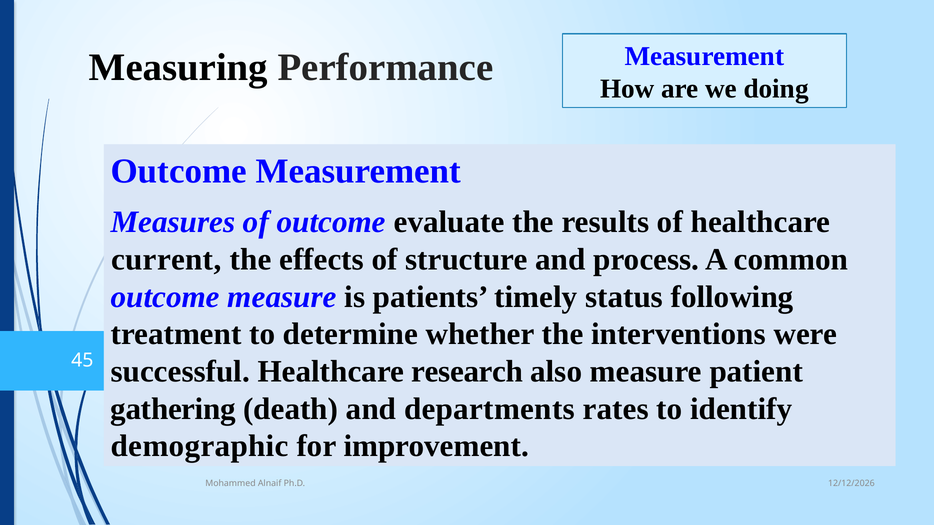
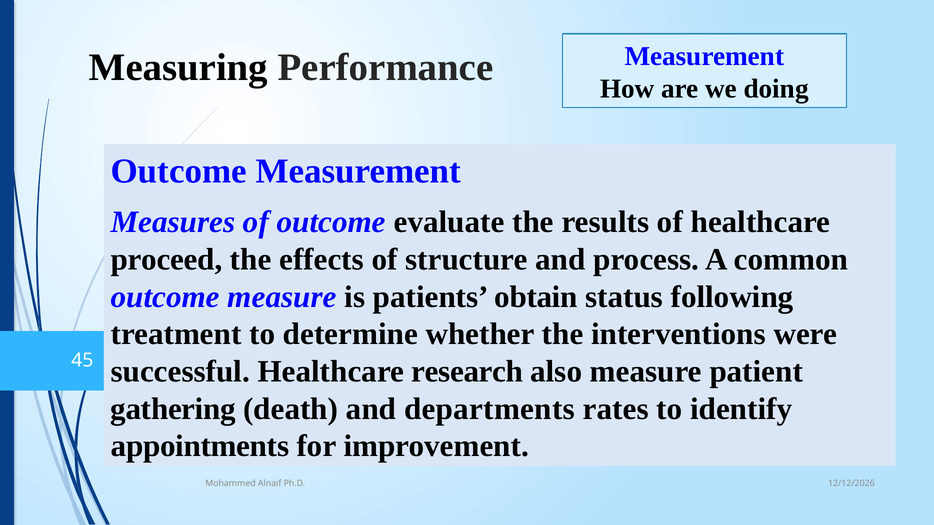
current: current -> proceed (167, 260)
timely: timely -> obtain (536, 297)
demographic: demographic -> appointments (200, 446)
